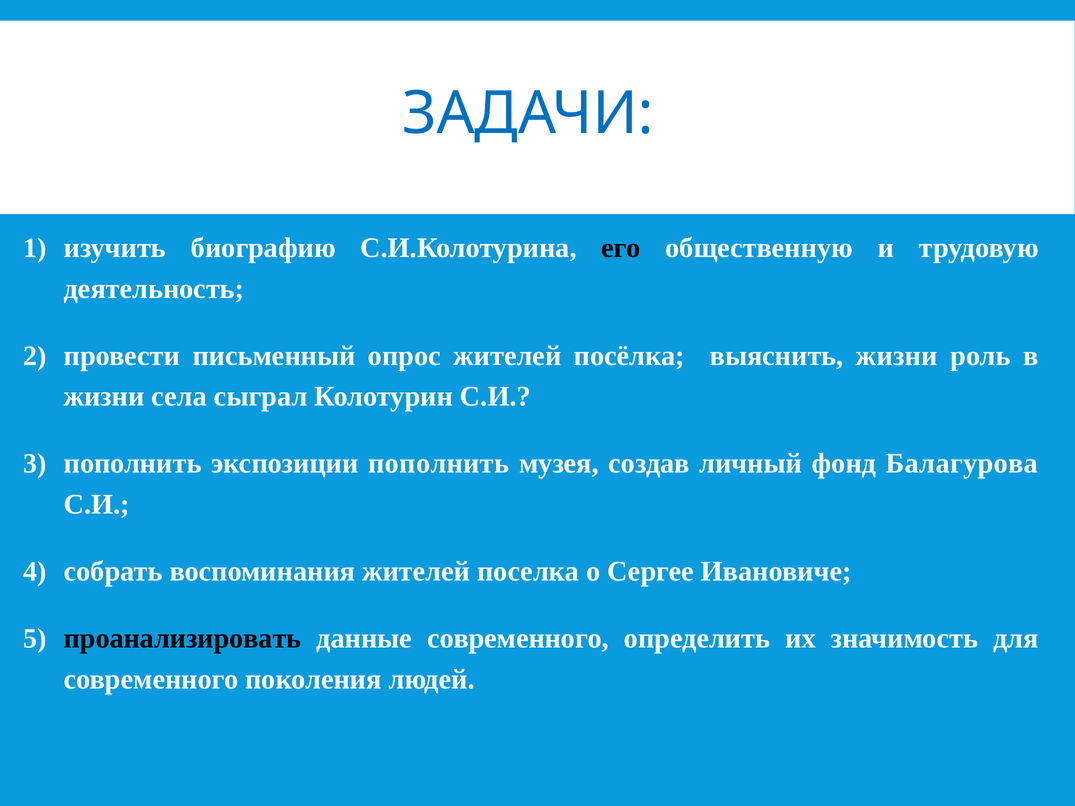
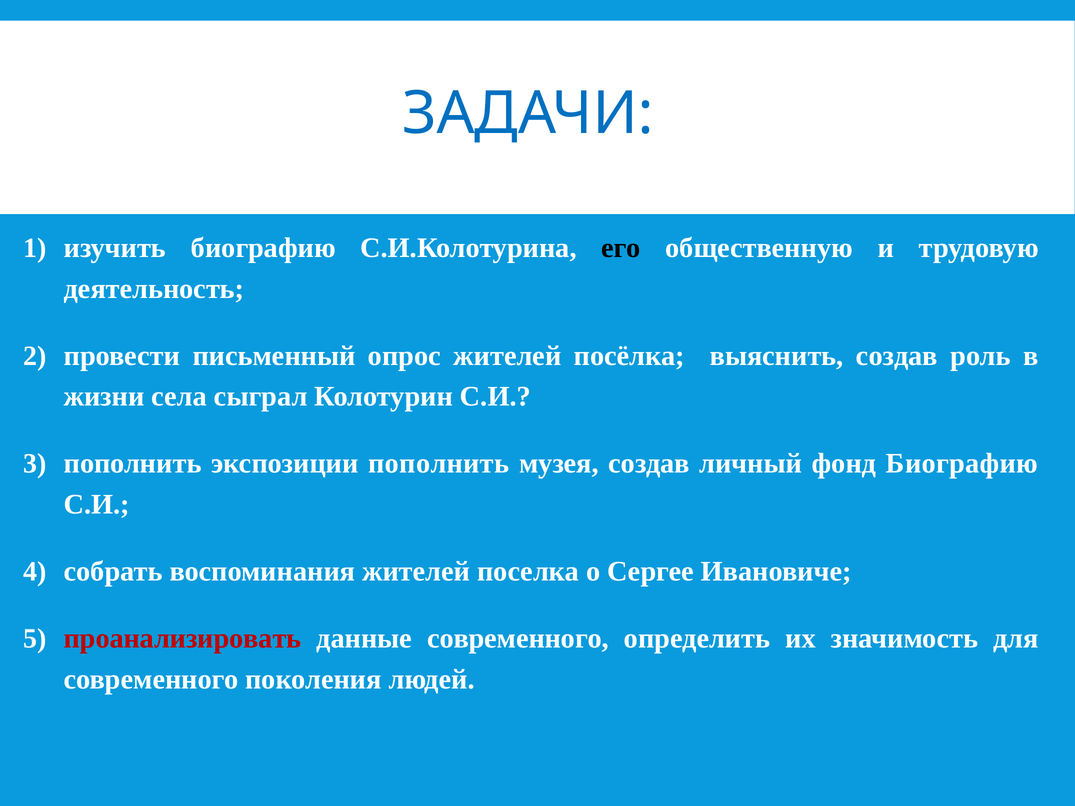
выяснить жизни: жизни -> создав (897, 356)
фонд Балагурова: Балагурова -> Биографию (962, 464)
проанализировать colour: black -> red (183, 639)
